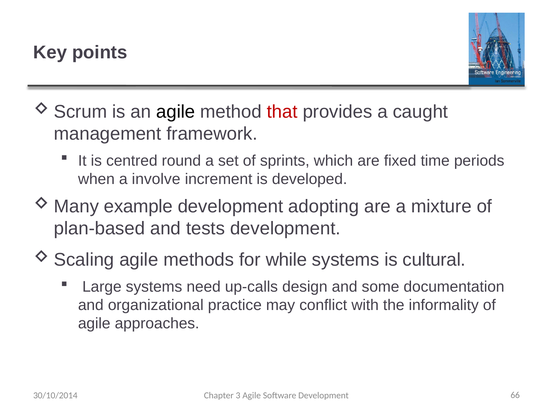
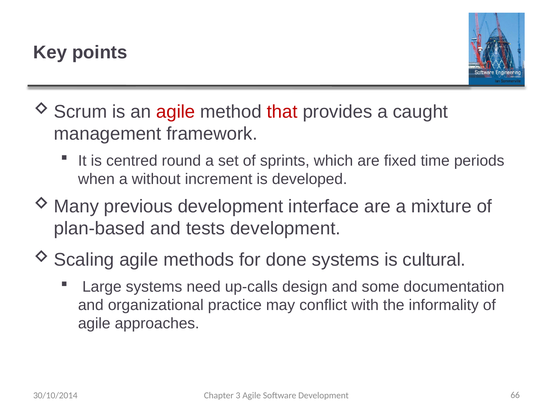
agile colour: black -> red (176, 112)
involve: involve -> without (156, 179)
example: example -> previous (138, 207)
adopting: adopting -> interface (324, 207)
while: while -> done (286, 260)
